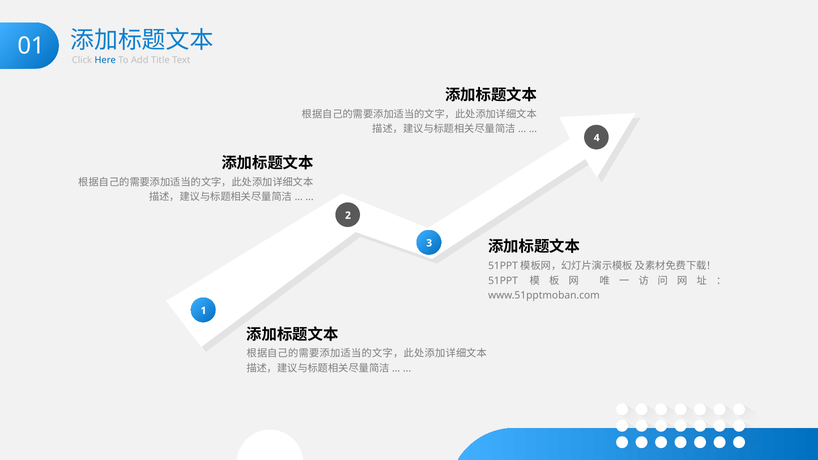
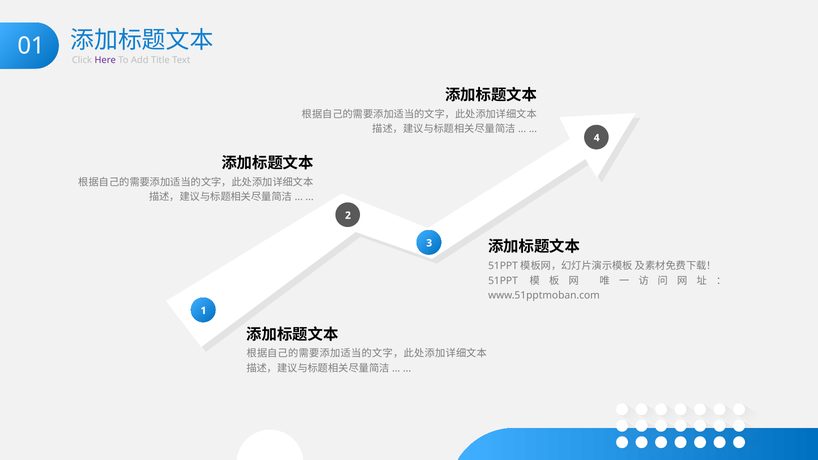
Here colour: blue -> purple (105, 60)
